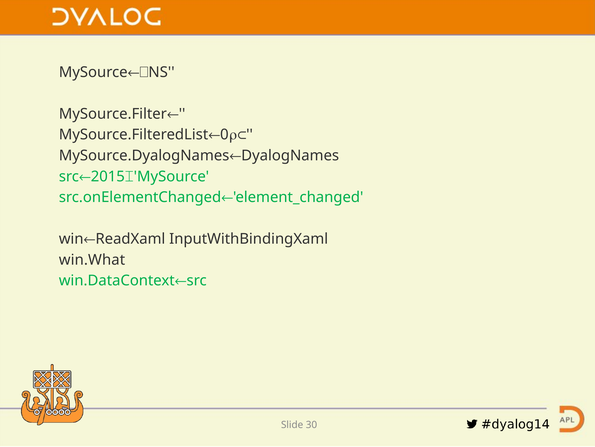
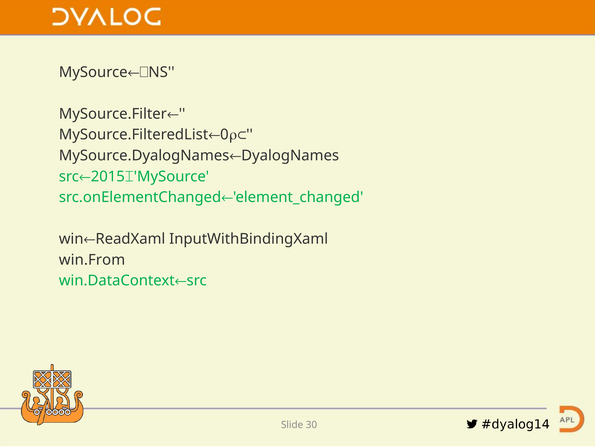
win.What: win.What -> win.From (92, 259)
